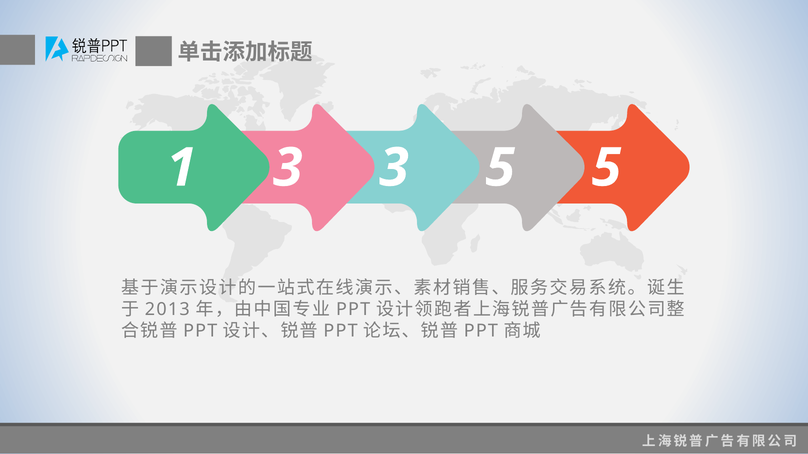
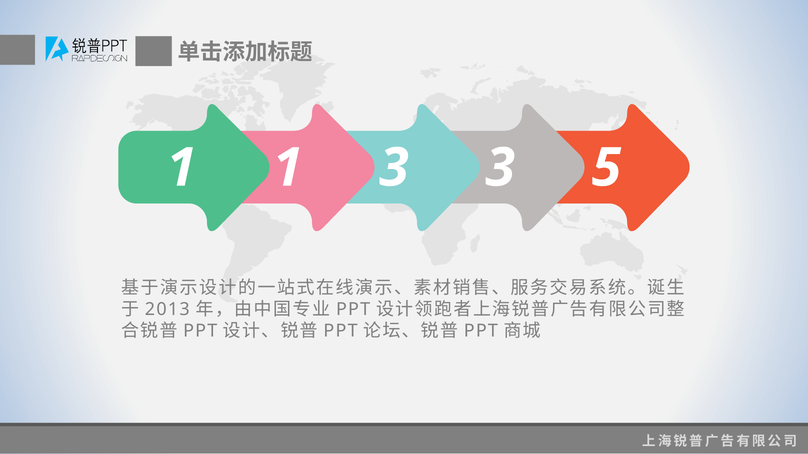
1 3: 3 -> 1 (288, 168)
3 5: 5 -> 3 (500, 168)
